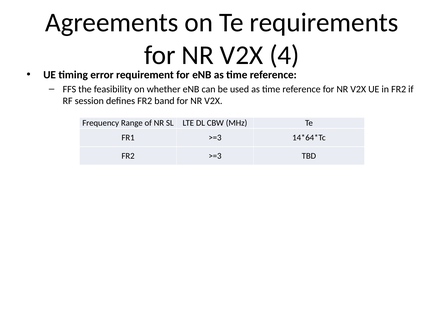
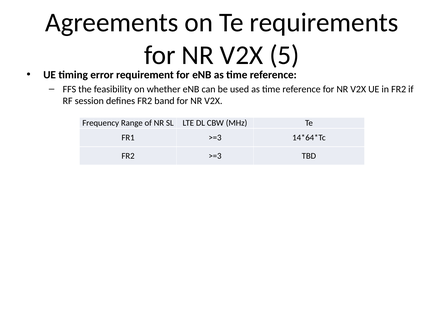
4: 4 -> 5 (284, 55)
